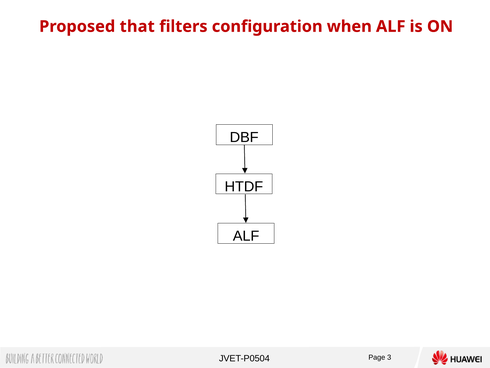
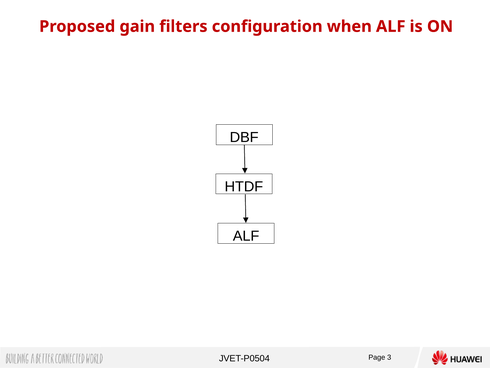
that: that -> gain (137, 26)
